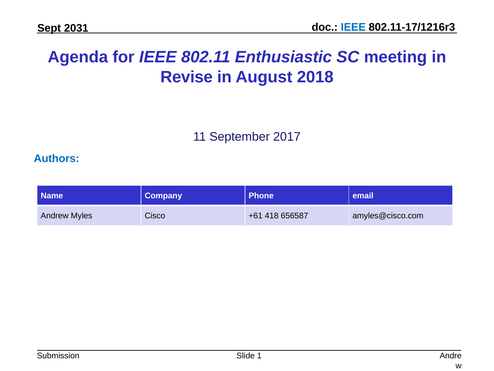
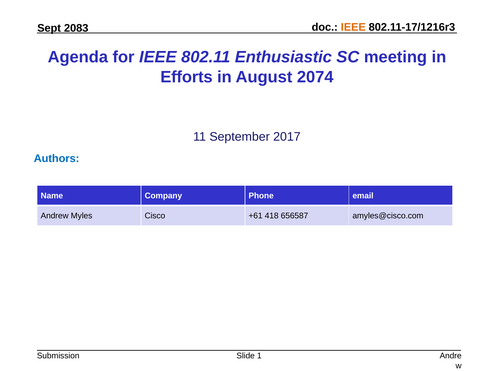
IEEE colour: blue -> orange (353, 27)
2031: 2031 -> 2083 (76, 28)
Revise: Revise -> Efforts (187, 77)
2018: 2018 -> 2074 (315, 77)
